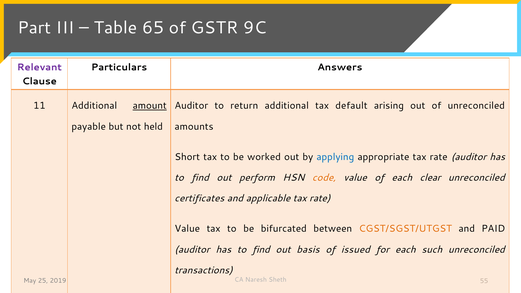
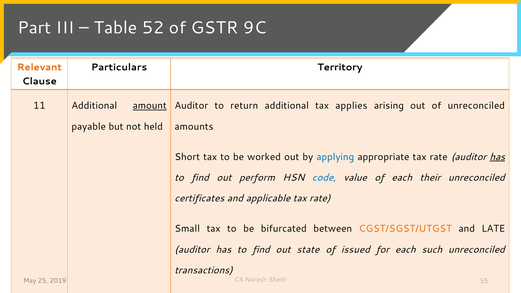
65: 65 -> 52 (153, 28)
Relevant colour: purple -> orange (39, 67)
Answers: Answers -> Territory (340, 67)
default: default -> applies (351, 106)
has underline: none -> present (497, 157)
code colour: orange -> blue (324, 178)
clear: clear -> their (430, 178)
Value: Value -> Small (187, 229)
PAID: PAID -> LATE (493, 229)
basis: basis -> state (308, 250)
